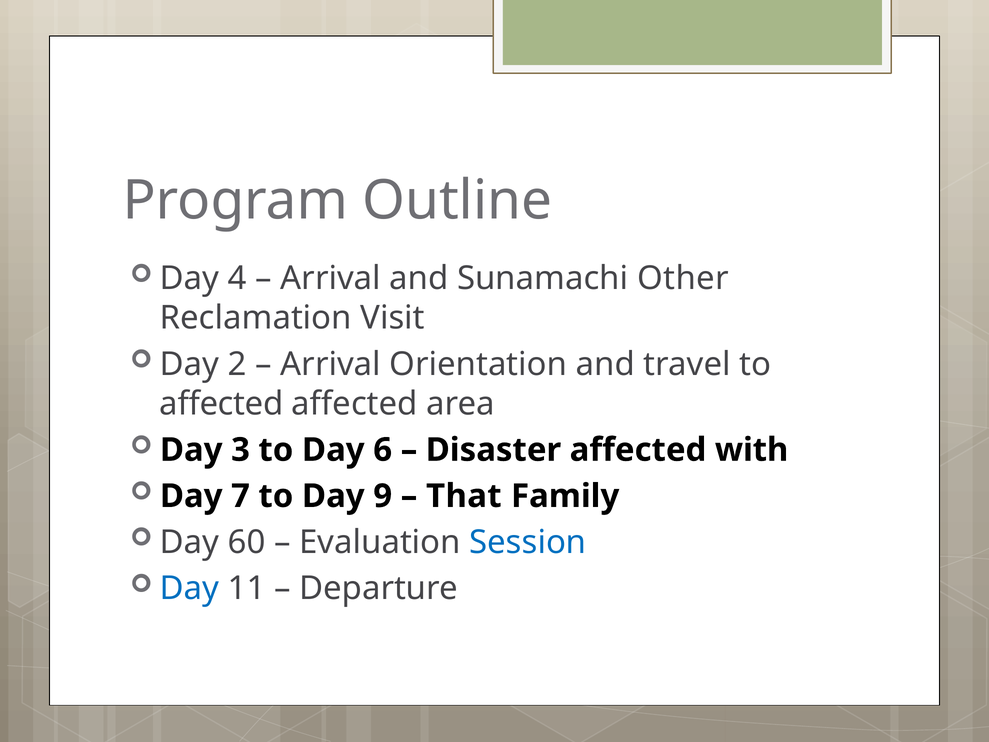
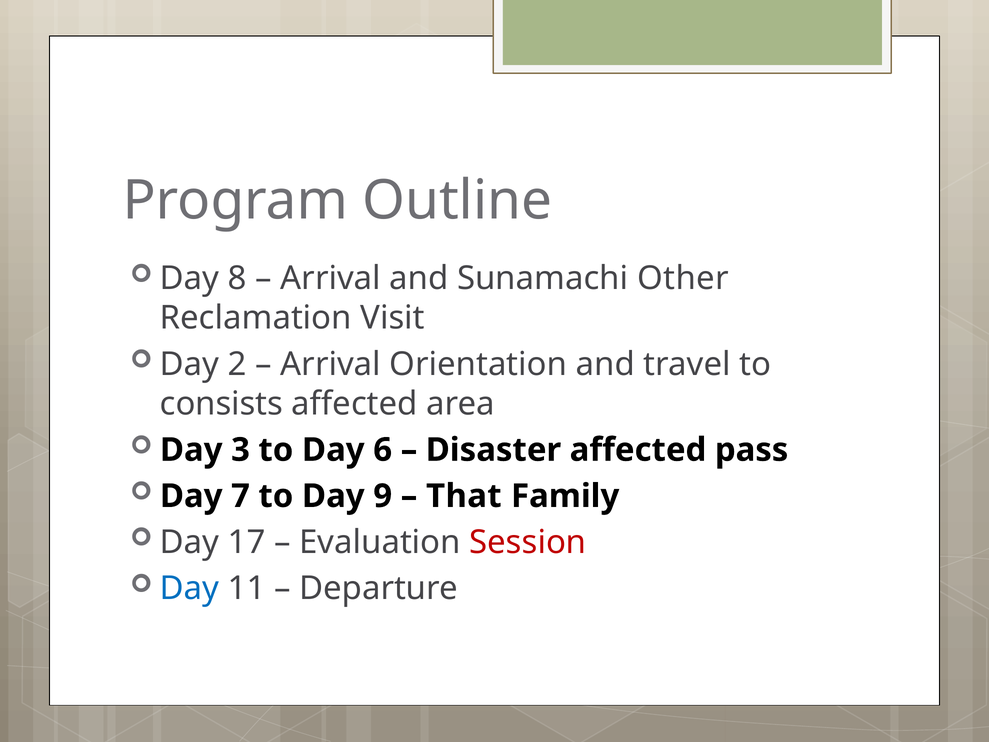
4: 4 -> 8 (237, 278)
affected: affected -> consists (221, 404)
with: with -> pass (752, 450)
60: 60 -> 17 (247, 542)
Session colour: blue -> red (528, 542)
